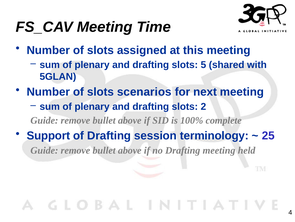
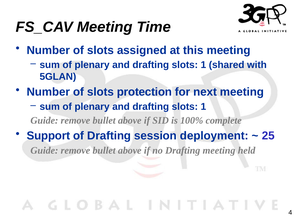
5: 5 -> 1 (203, 65)
scenarios: scenarios -> protection (144, 92)
2: 2 -> 1 (203, 106)
terminology: terminology -> deployment (214, 135)
